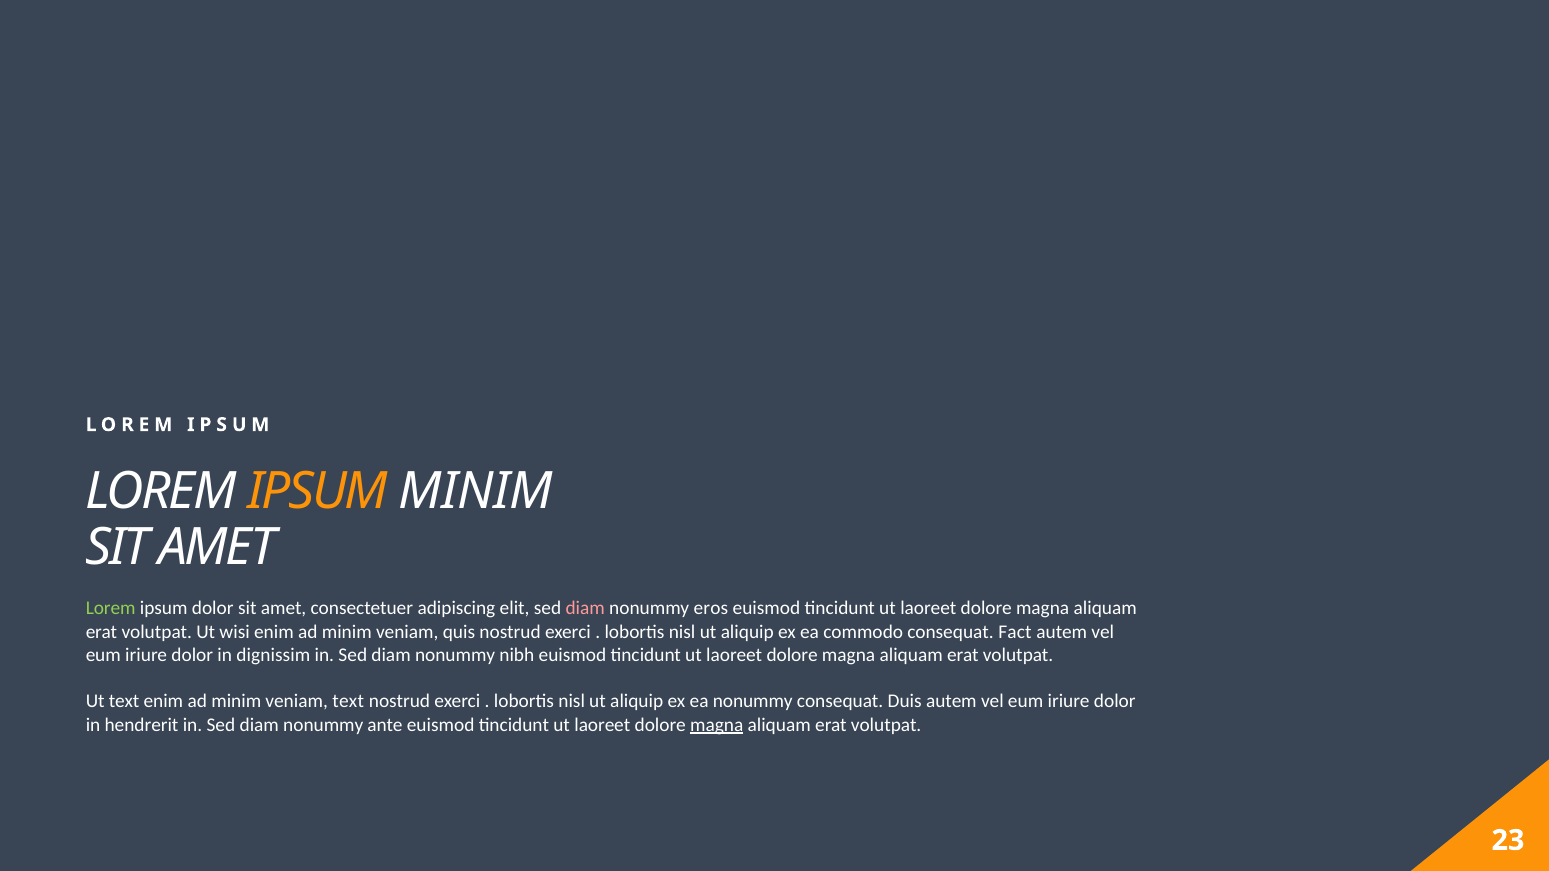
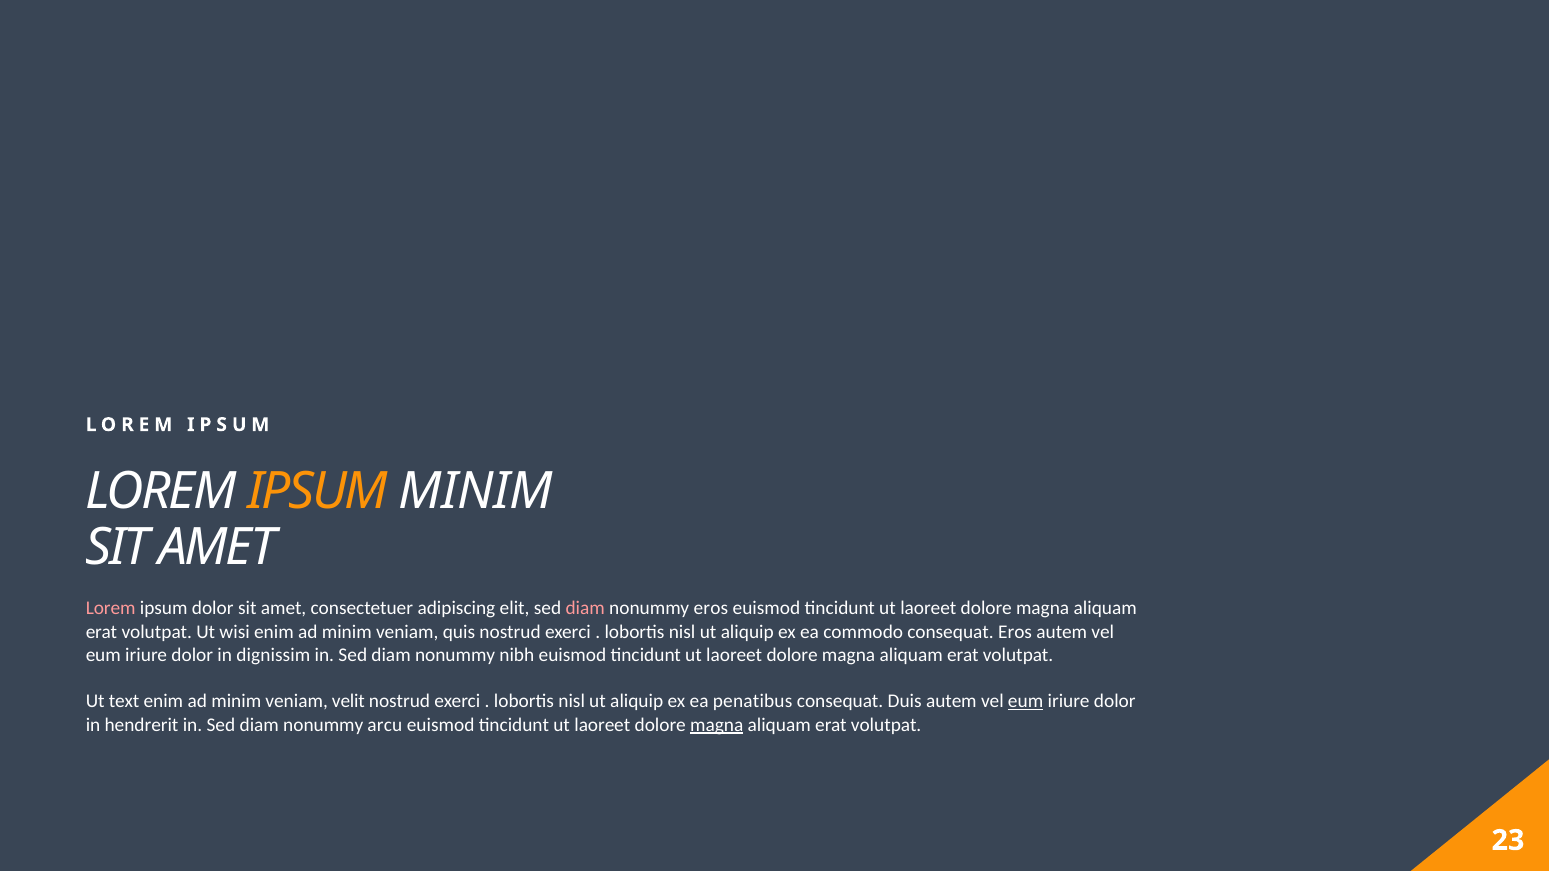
Lorem colour: light green -> pink (111, 609)
consequat Fact: Fact -> Eros (1015, 632)
veniam text: text -> velit (348, 702)
ea nonummy: nonummy -> penatibus (753, 702)
eum underline: none -> present (1026, 702)
ante: ante -> arcu (385, 725)
